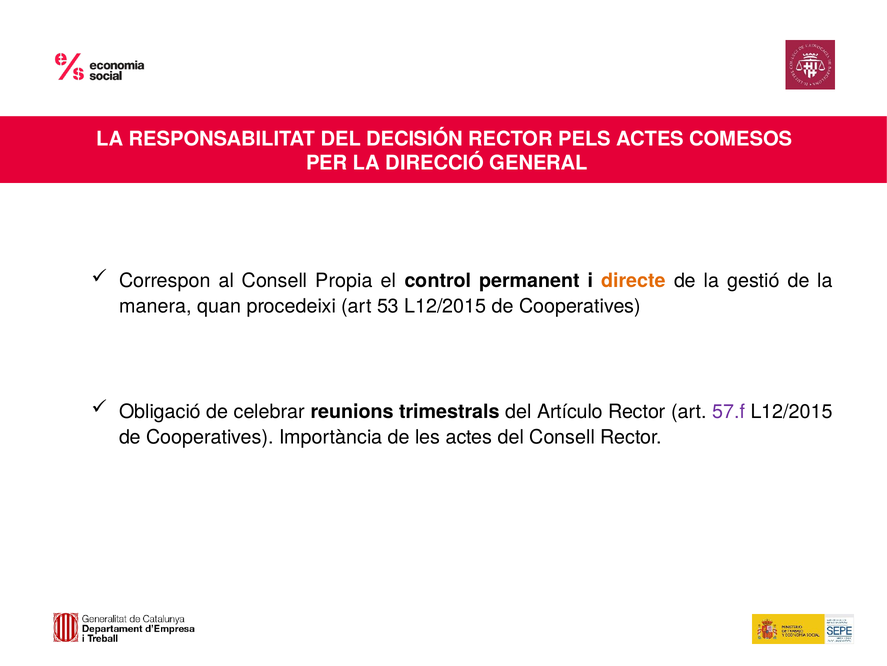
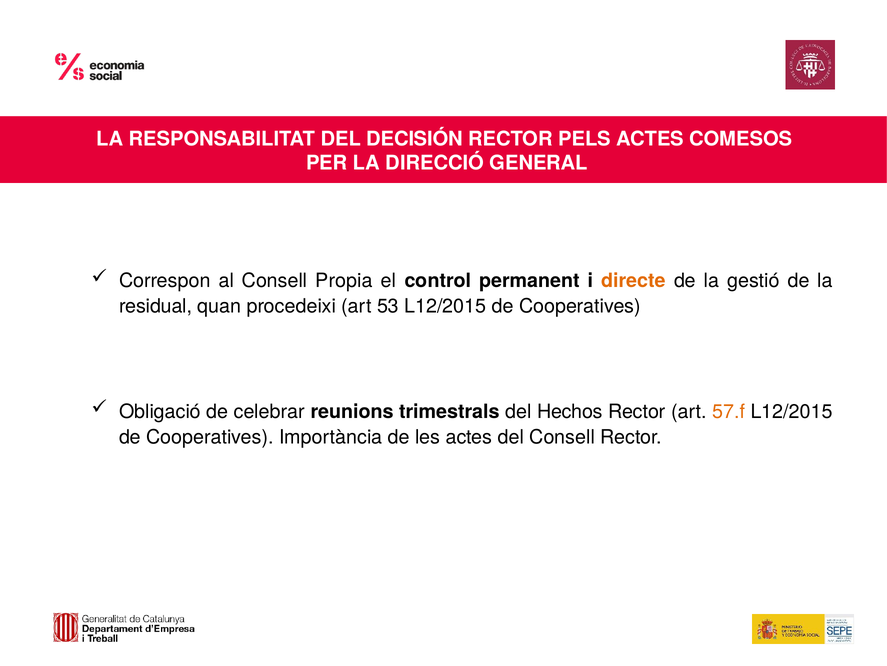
manera: manera -> residual (156, 306)
Artículo: Artículo -> Hechos (570, 411)
57.f colour: purple -> orange (729, 411)
